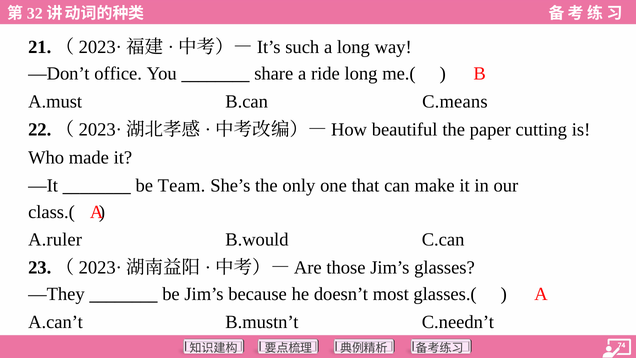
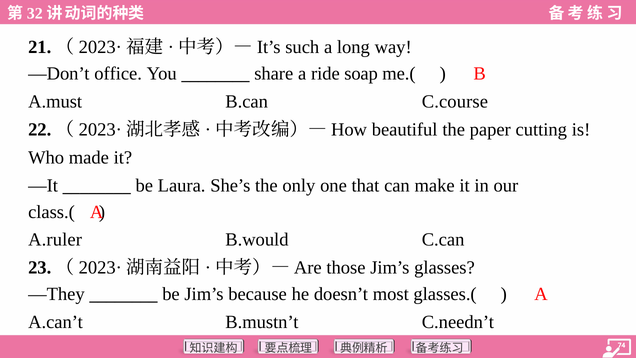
ride long: long -> soap (361, 73)
C.means: C.means -> C.course (455, 102)
Team: Team -> Laura (182, 185)
